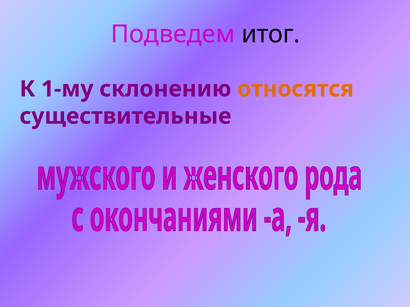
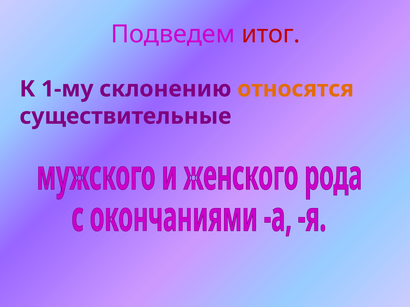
итог colour: black -> red (271, 34)
